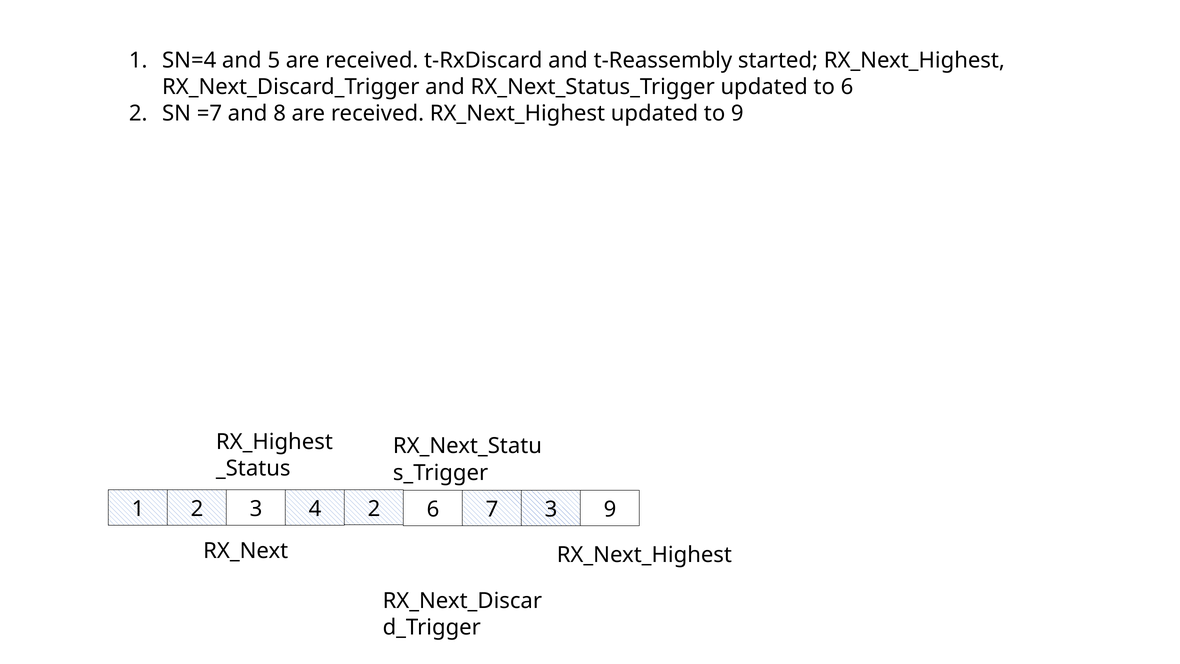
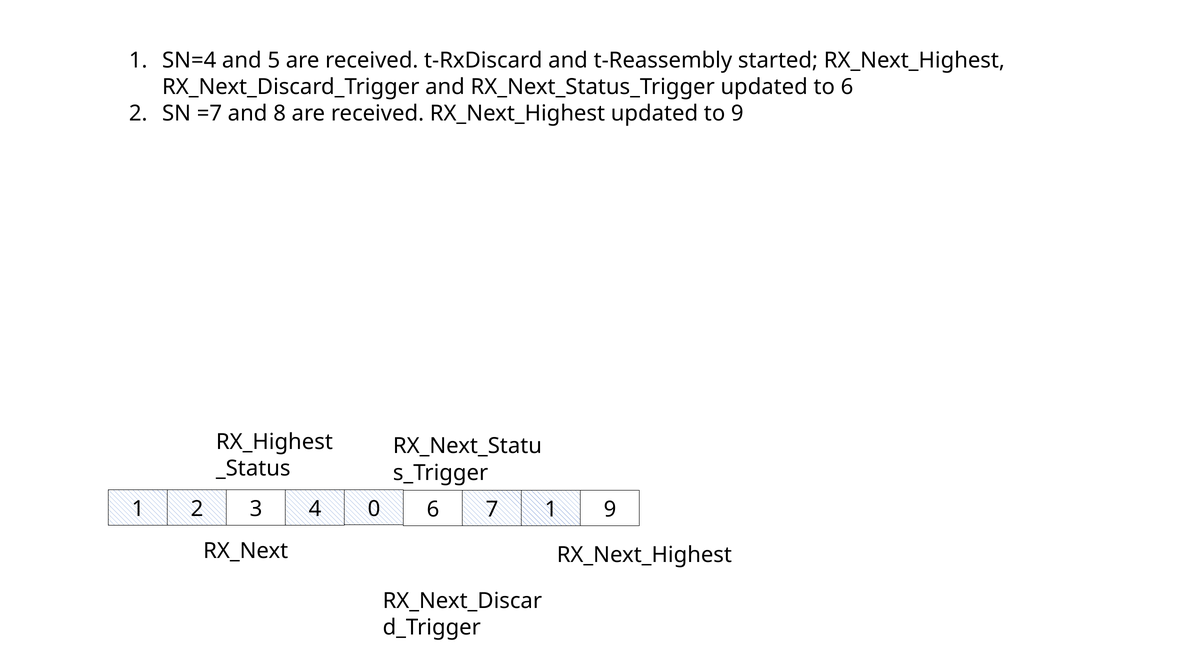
4 2: 2 -> 0 (374, 509)
7 3: 3 -> 1 (551, 509)
